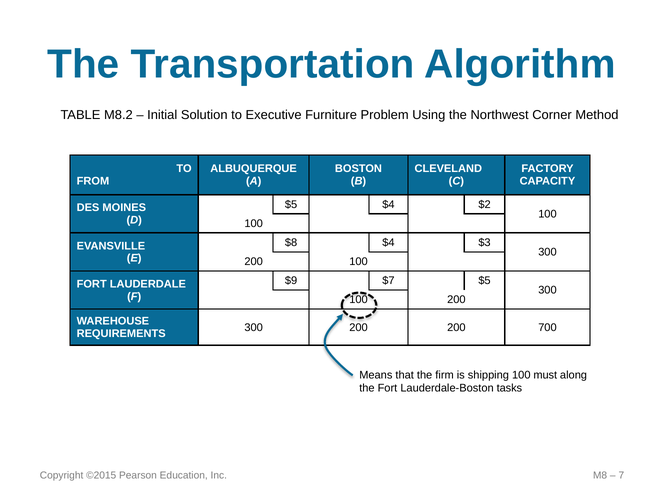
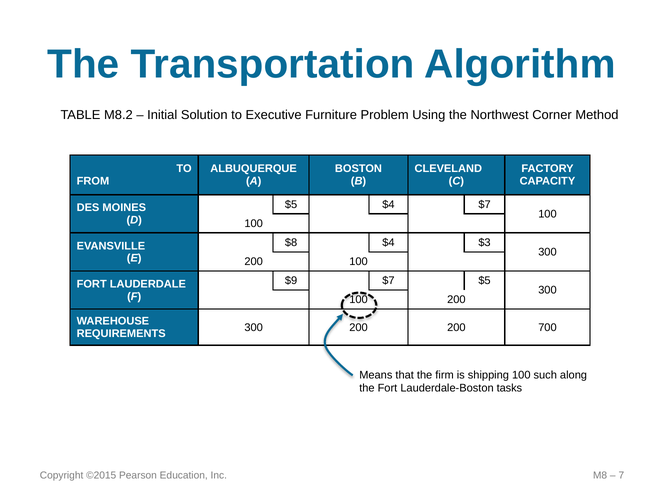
$4 $2: $2 -> $7 (485, 204)
must: must -> such (545, 375)
